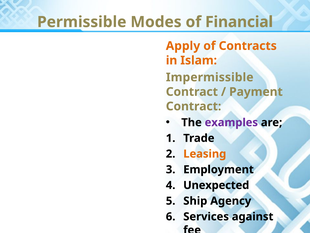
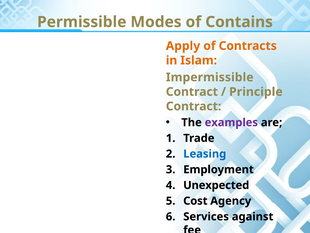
Financial: Financial -> Contains (239, 22)
Payment: Payment -> Principle (256, 92)
Leasing colour: orange -> blue (205, 154)
Ship: Ship -> Cost (195, 201)
